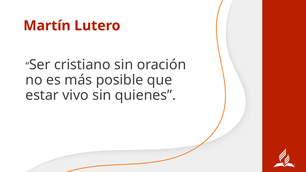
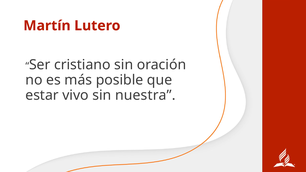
quienes: quienes -> nuestra (145, 95)
